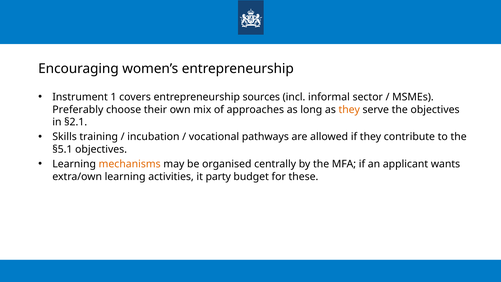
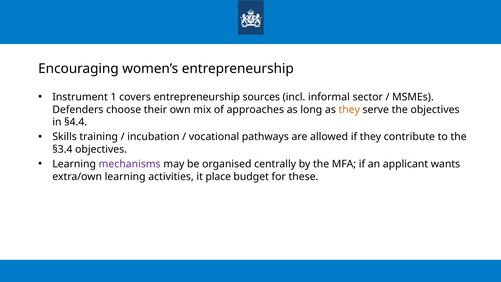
Preferably: Preferably -> Defenders (78, 110)
§2.1: §2.1 -> §4.4 (76, 122)
§5.1: §5.1 -> §3.4 (62, 149)
mechanisms colour: orange -> purple (130, 164)
party: party -> place (218, 176)
